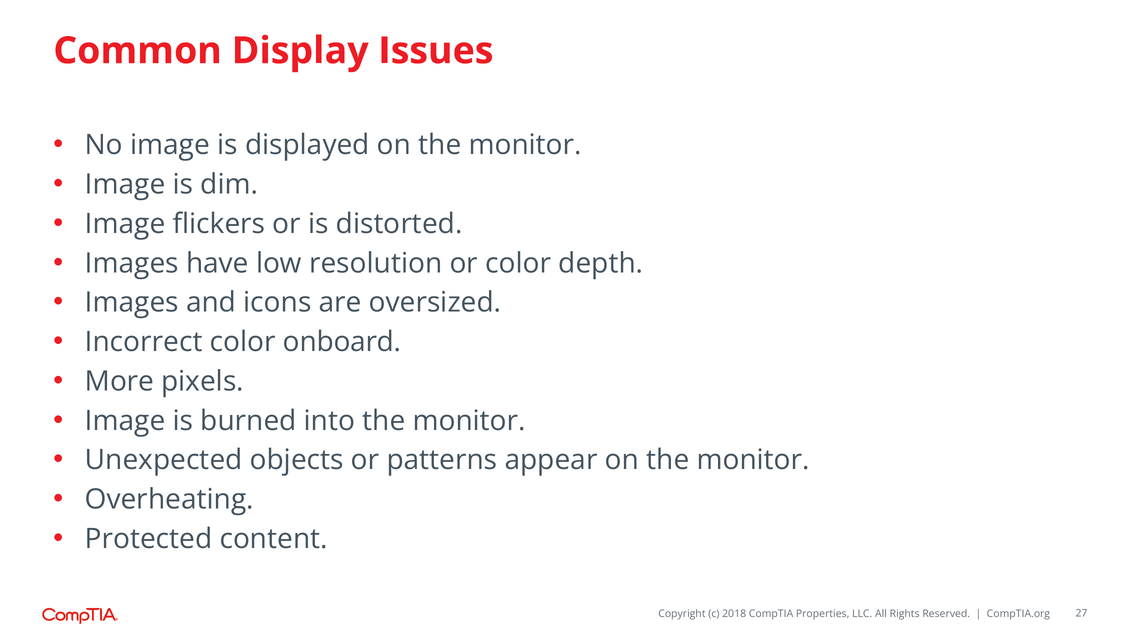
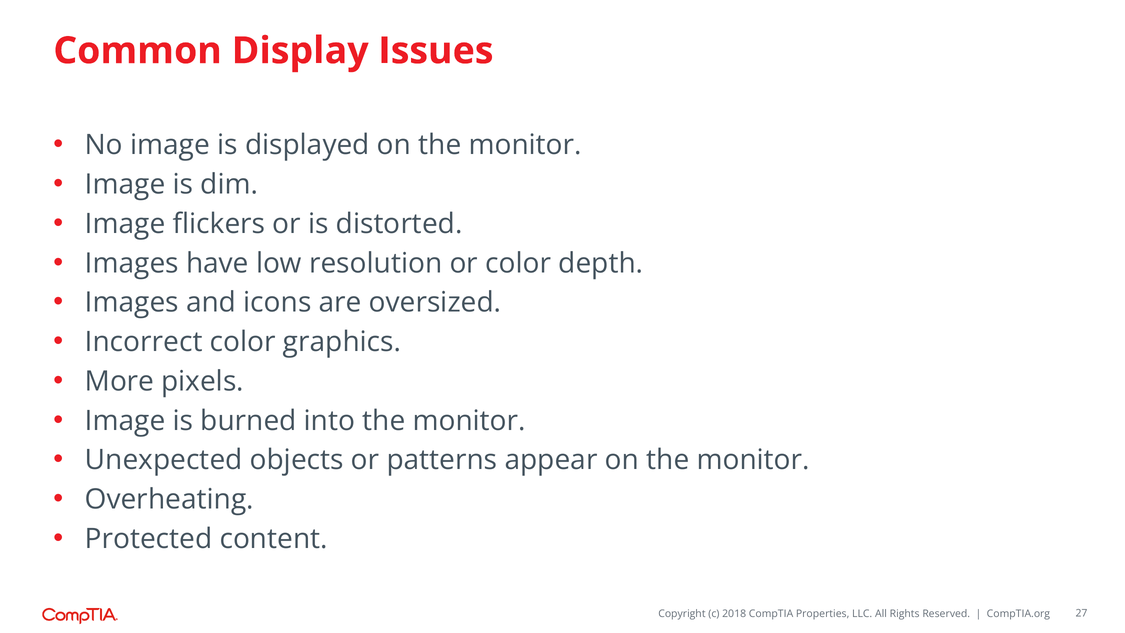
onboard: onboard -> graphics (342, 342)
